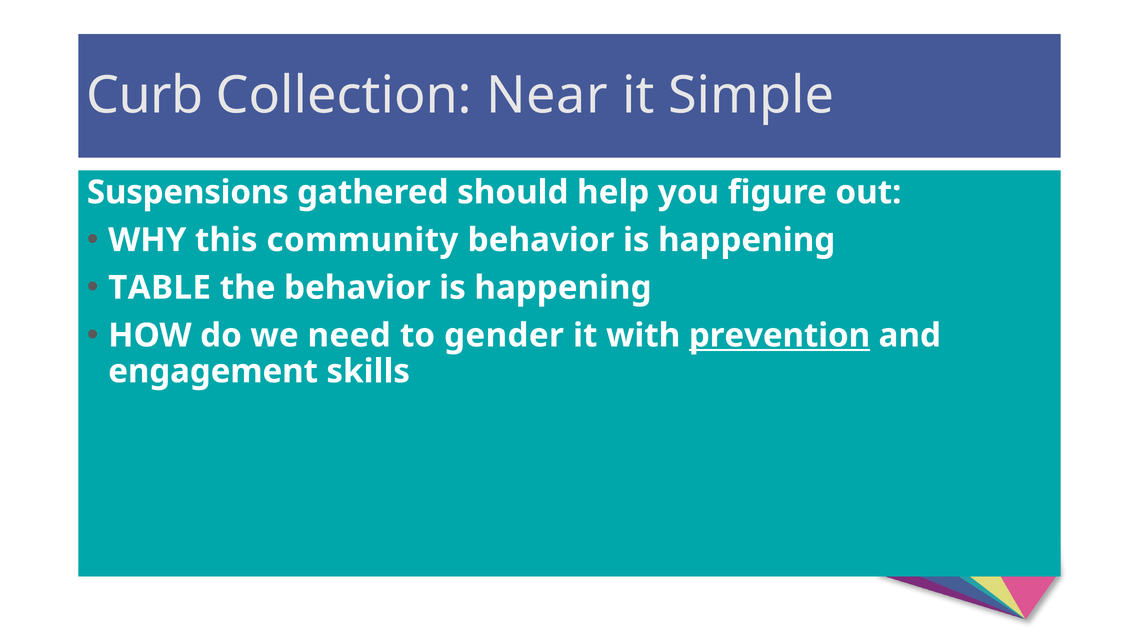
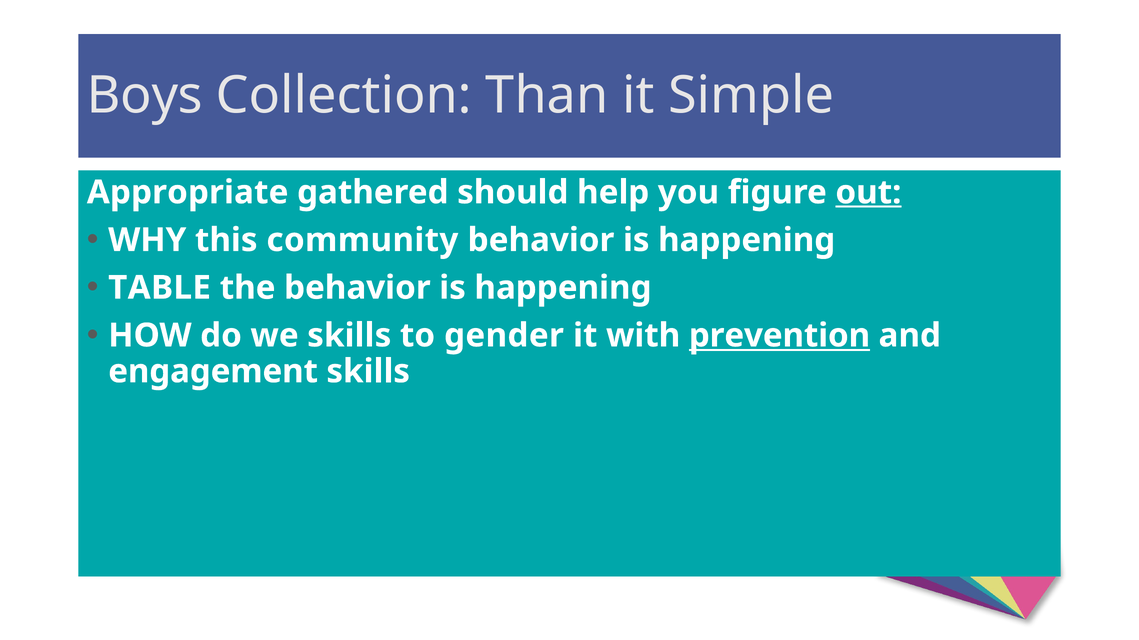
Curb: Curb -> Boys (145, 96)
Near: Near -> Than (547, 96)
Suspensions: Suspensions -> Appropriate (188, 193)
out underline: none -> present (868, 193)
we need: need -> skills (349, 336)
